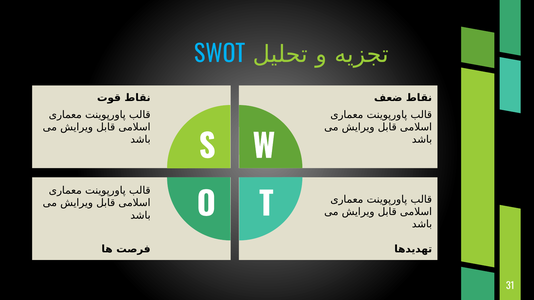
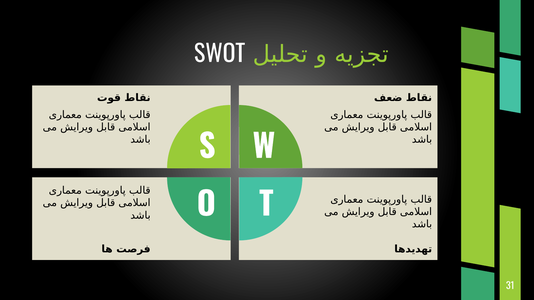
SWOT colour: light blue -> white (220, 55)
